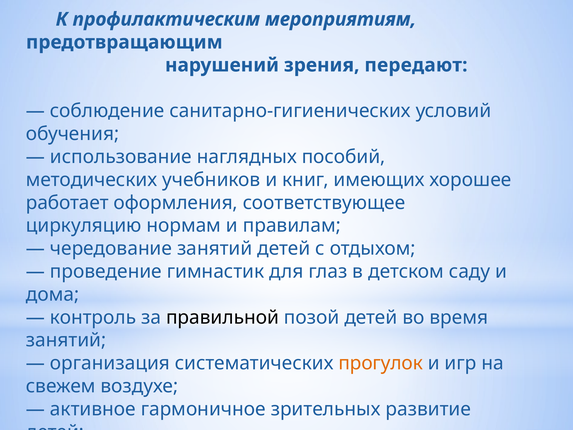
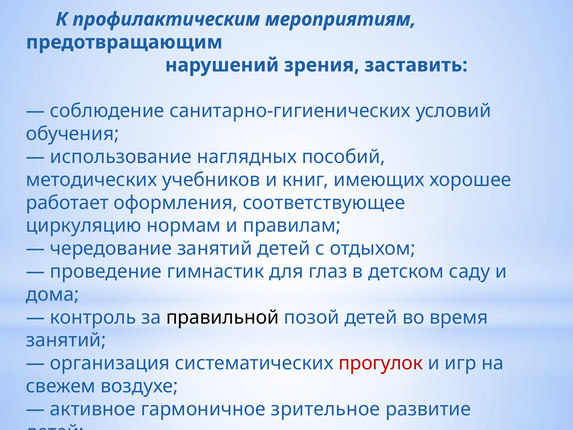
передают: передают -> заставить (416, 65)
прогулок colour: orange -> red (381, 363)
гармоничное зрительных: зрительных -> зрительное (326, 409)
